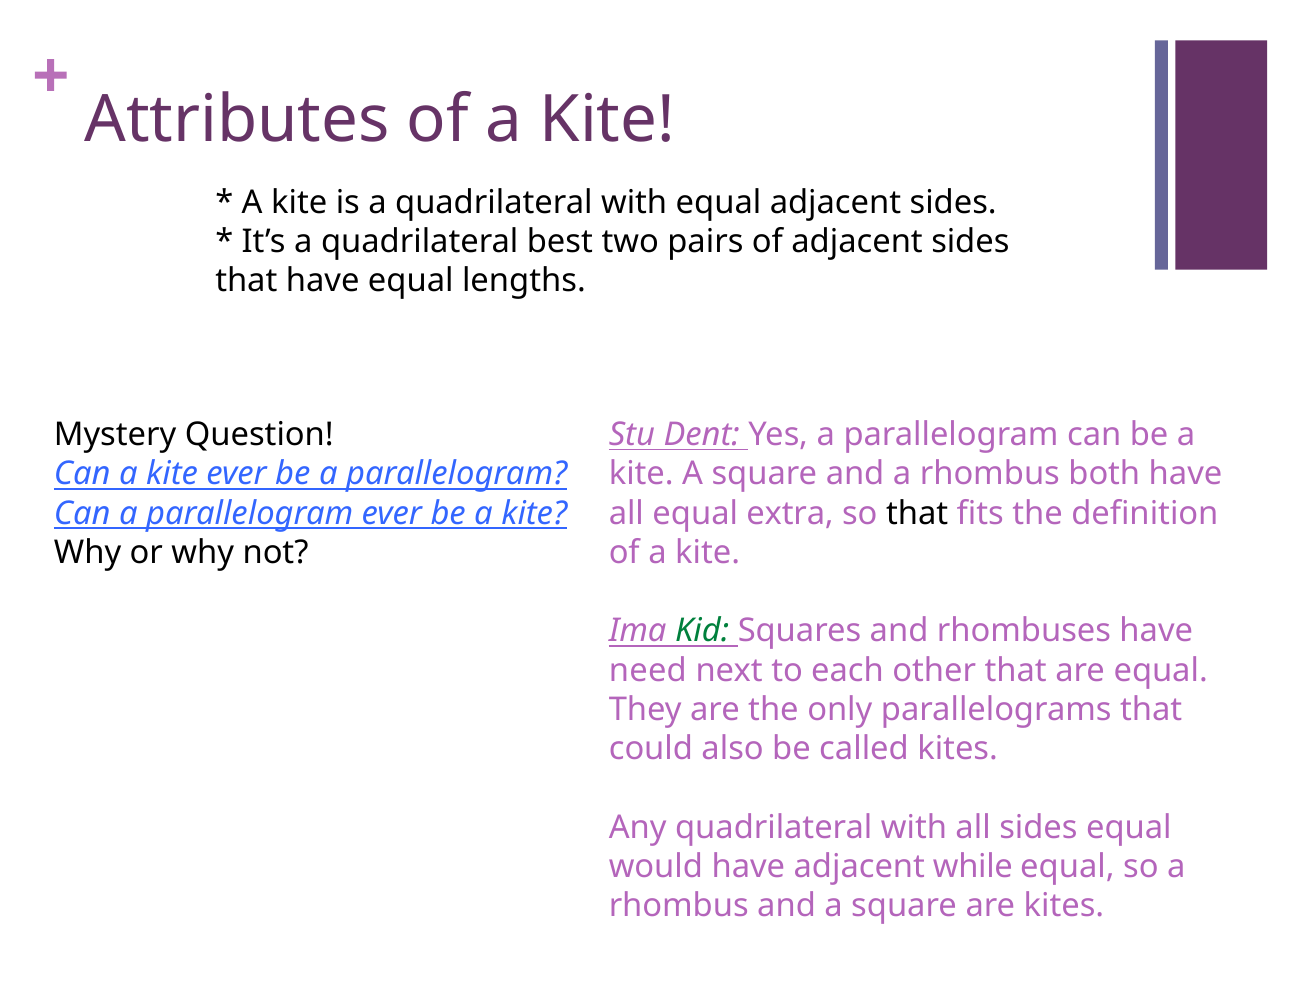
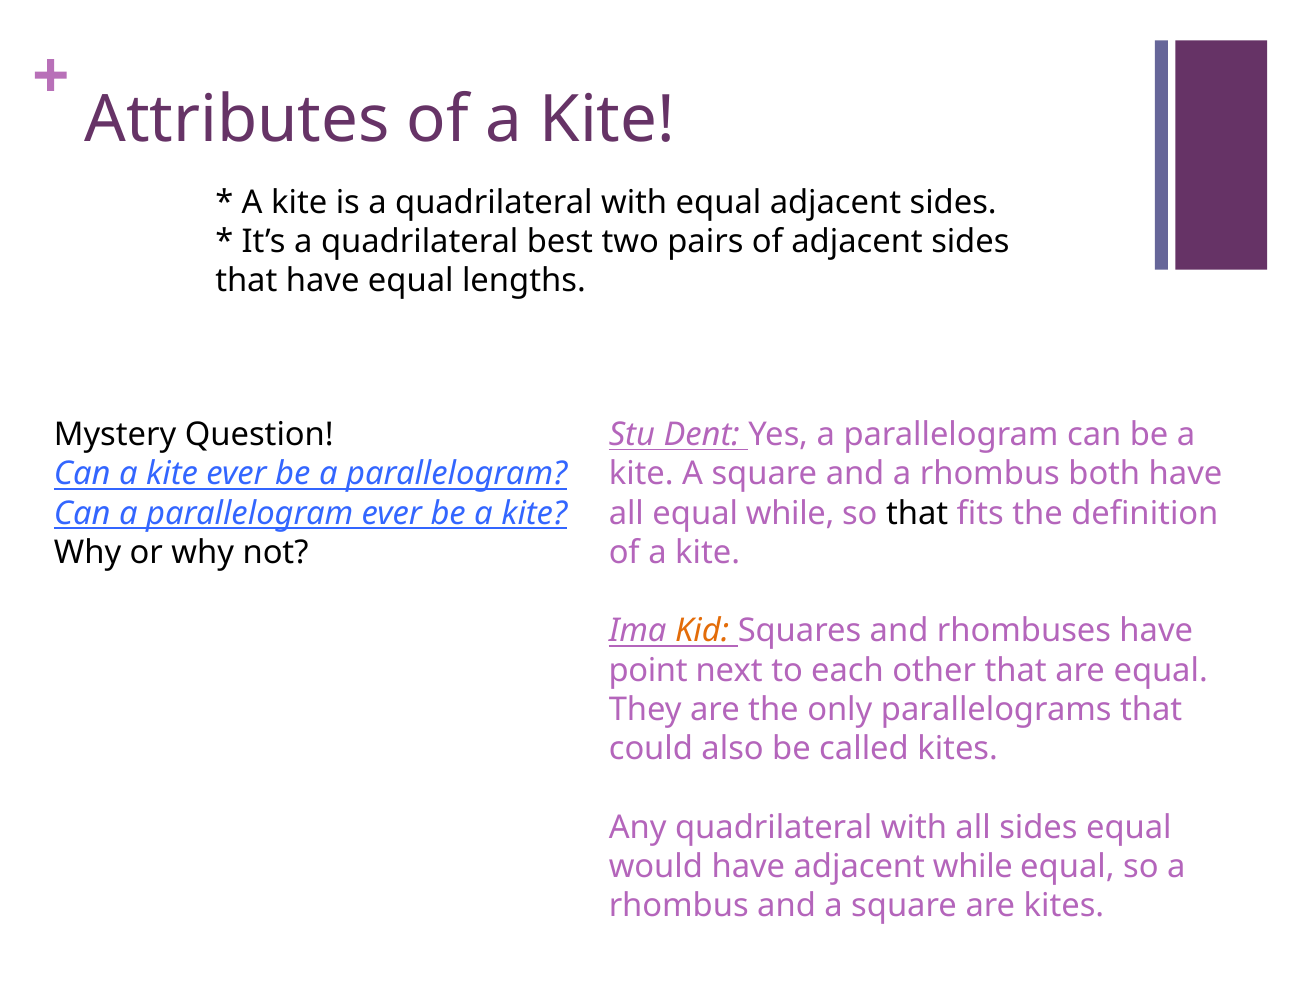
equal extra: extra -> while (790, 513)
Kid colour: green -> orange (702, 631)
need: need -> point (648, 670)
